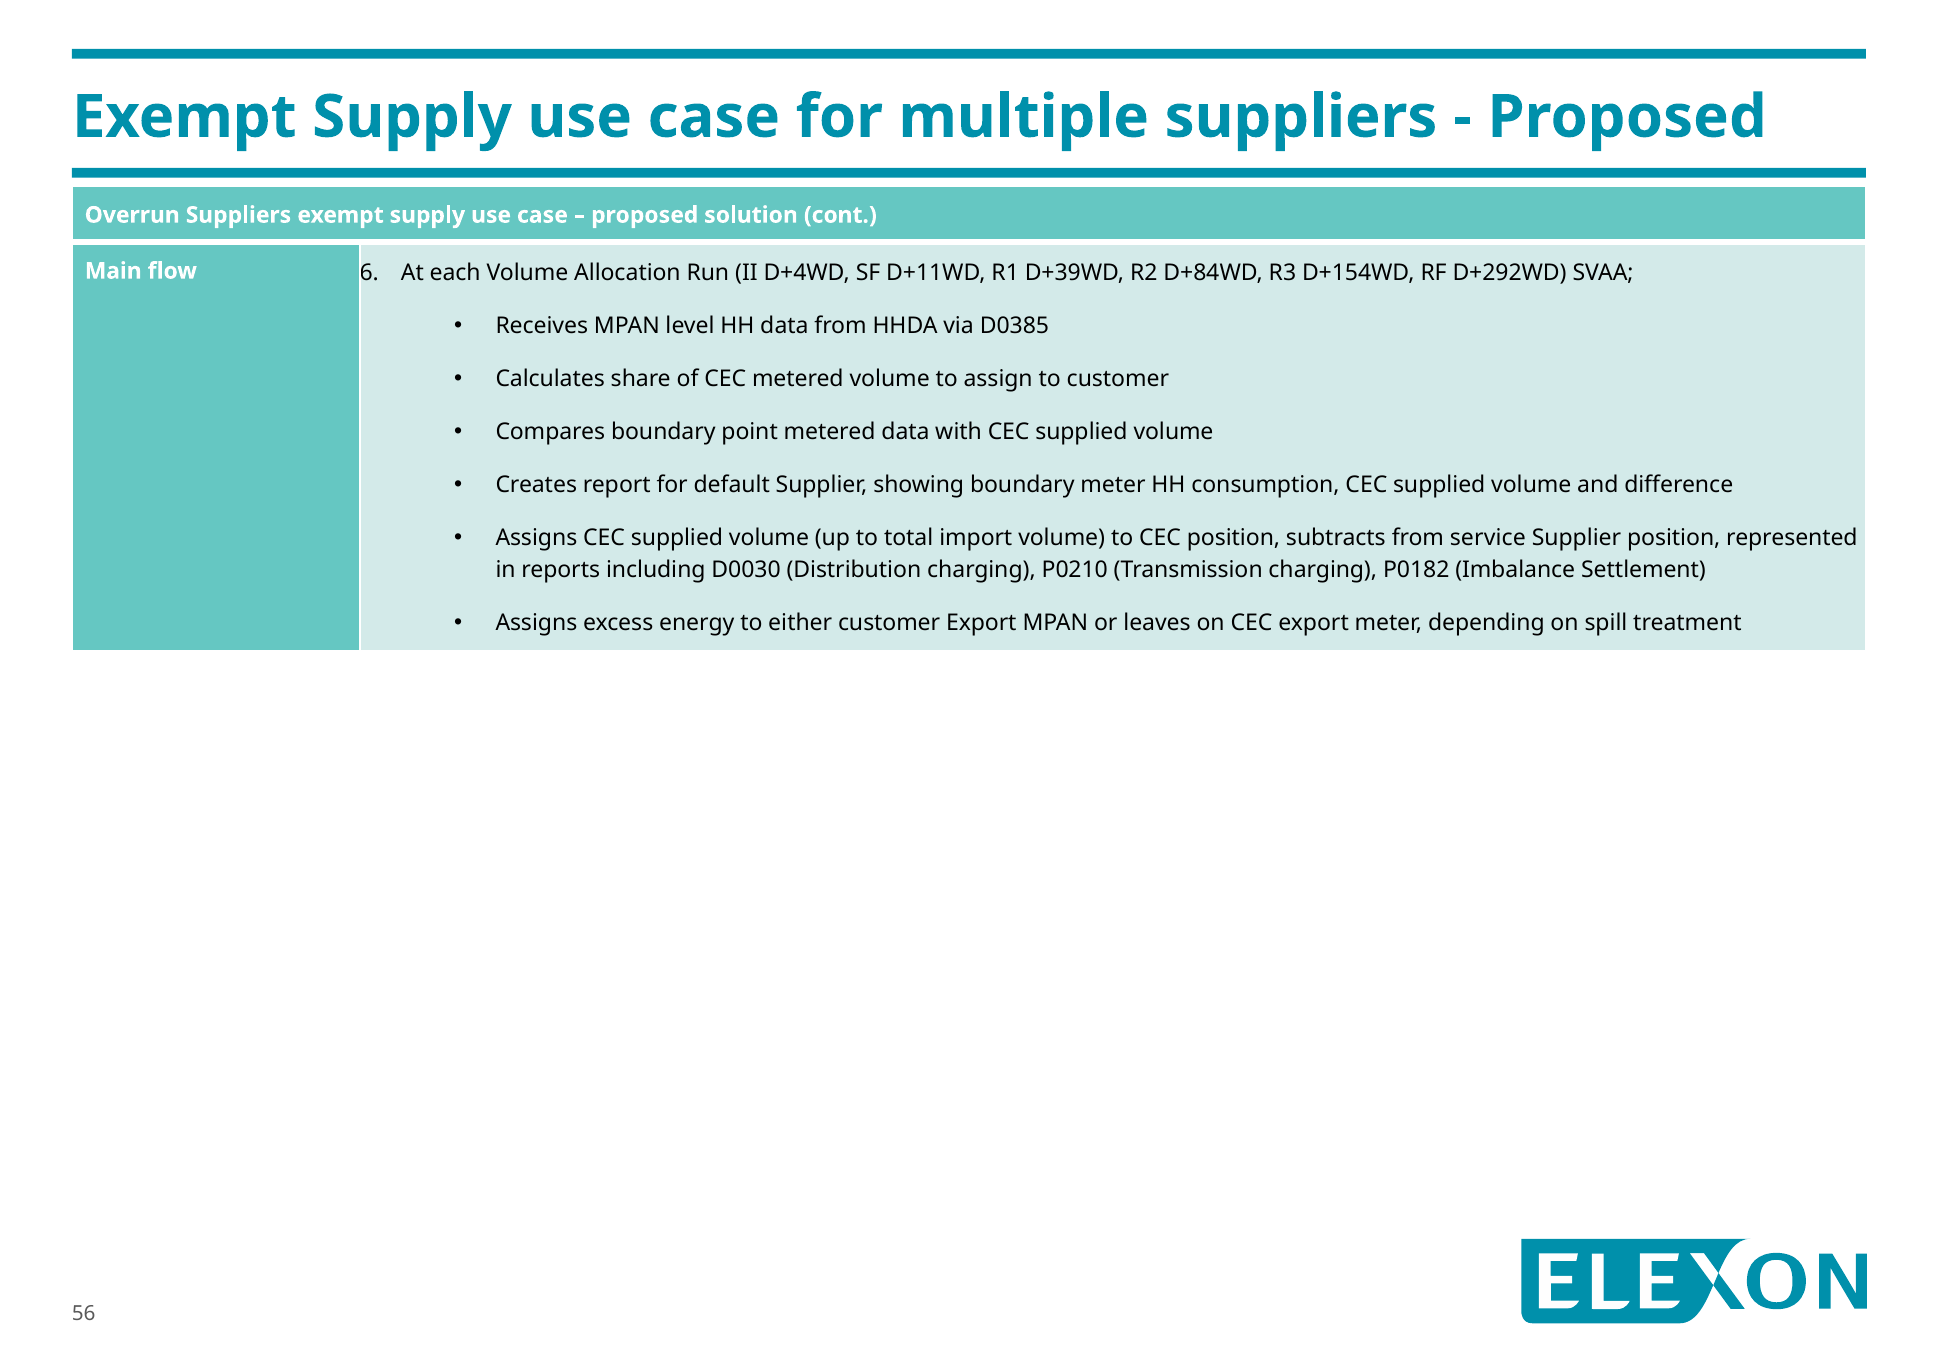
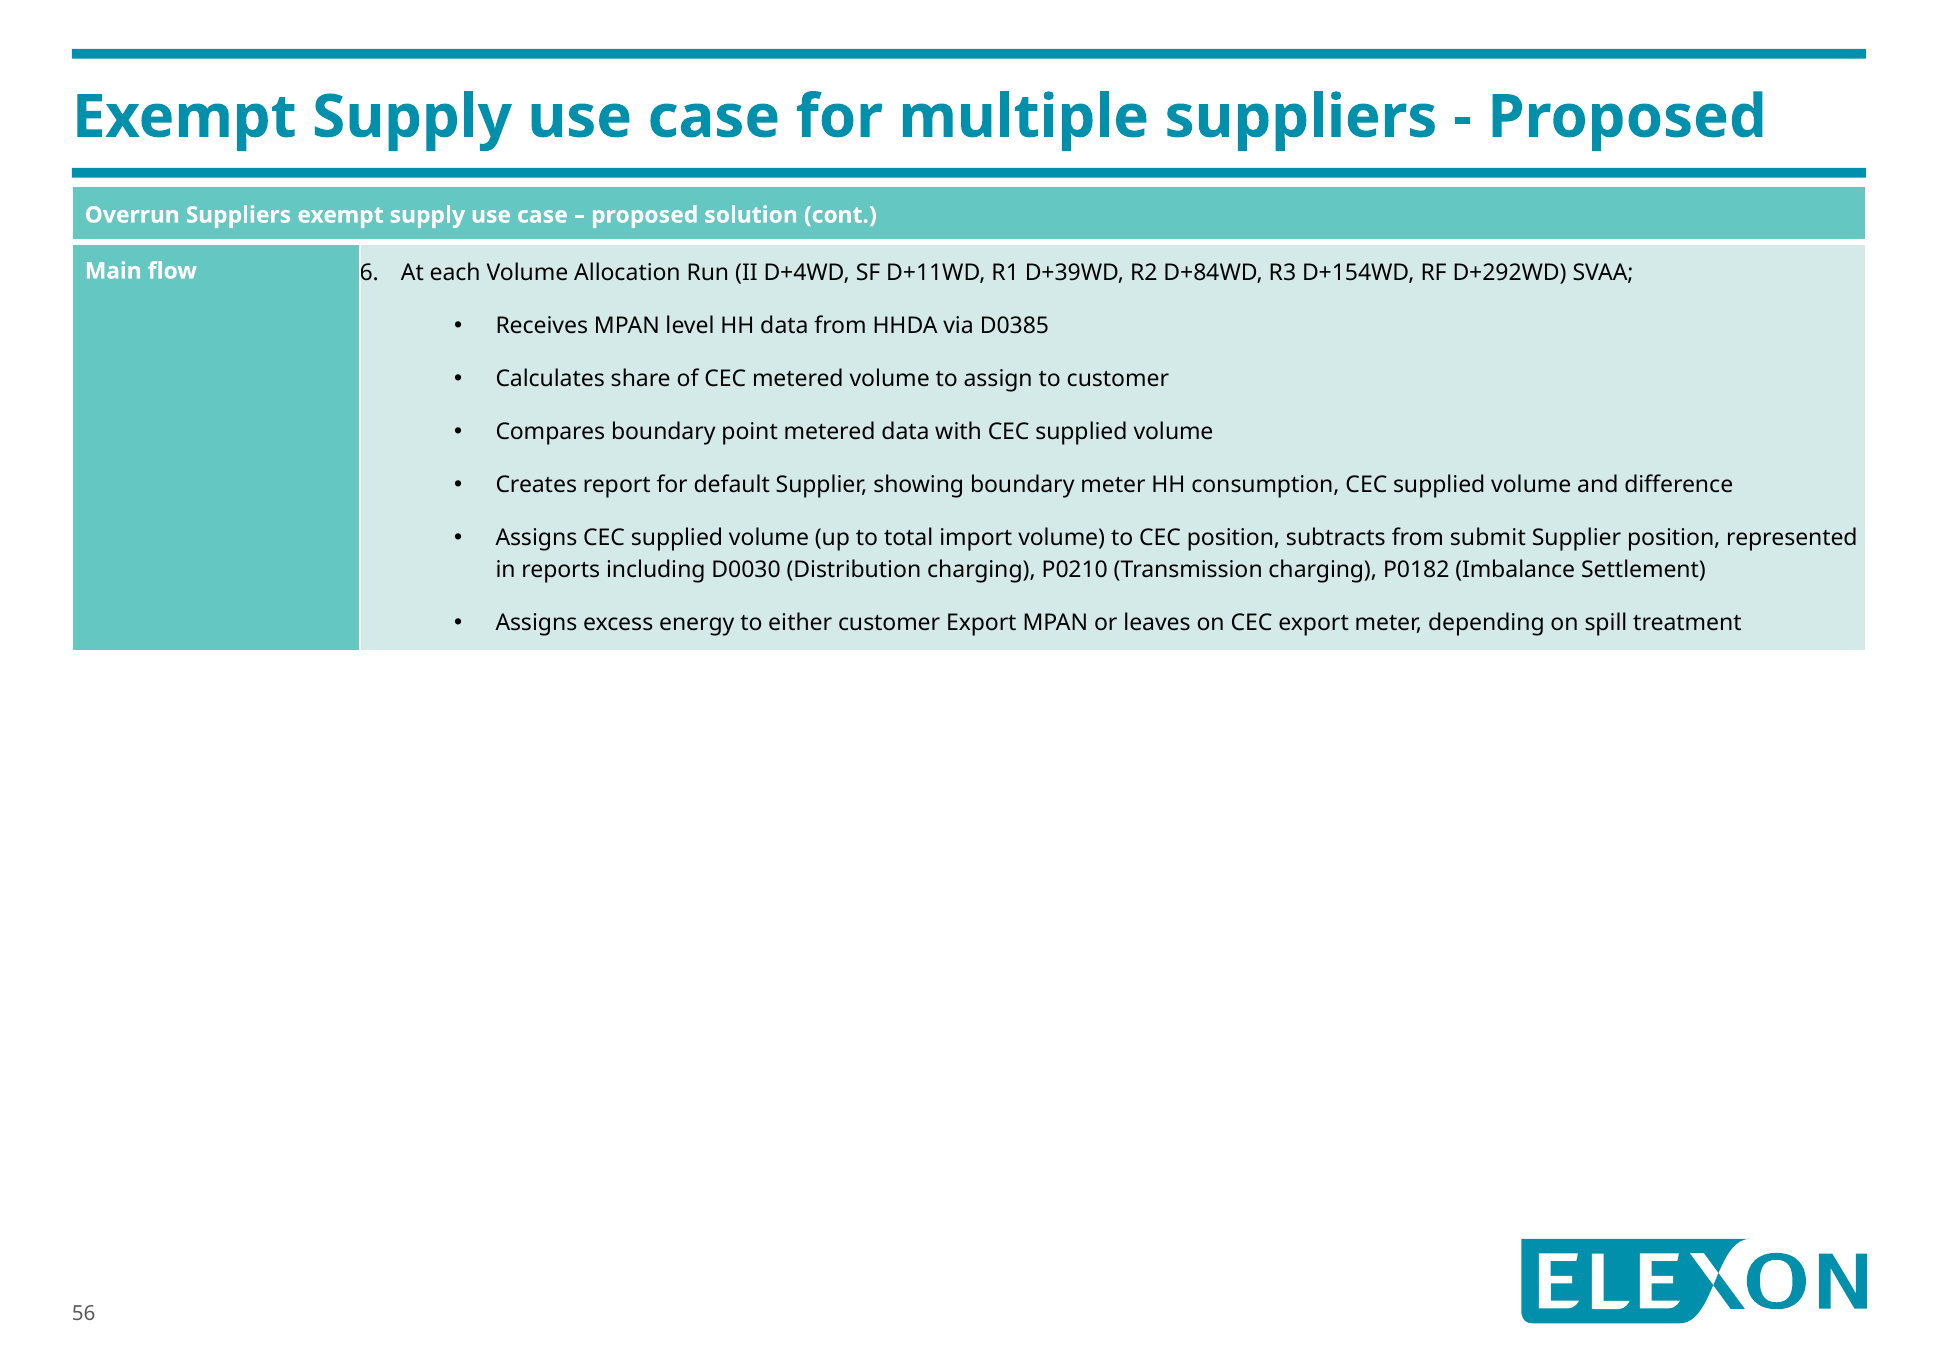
service: service -> submit (1488, 538)
